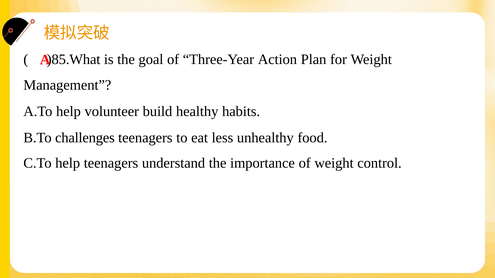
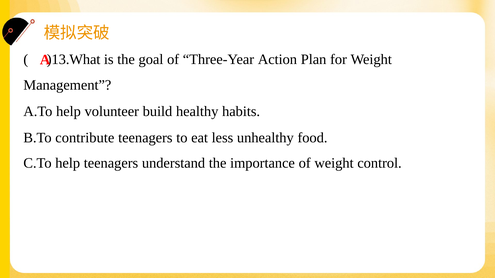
)85.What: )85.What -> )13.What (74, 59)
challenges: challenges -> contribute (85, 138)
